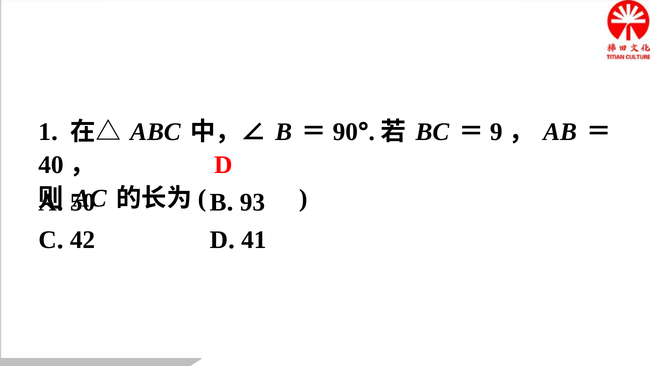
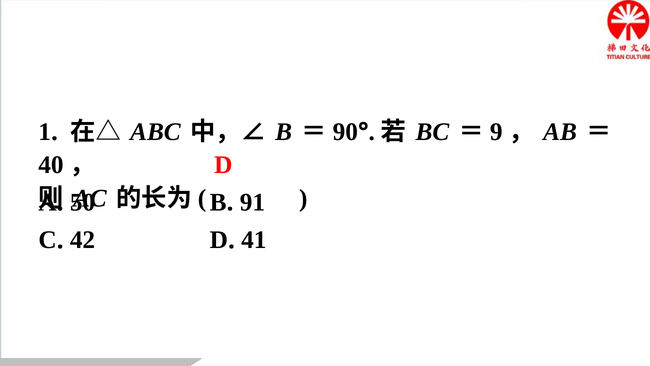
93: 93 -> 91 (252, 202)
